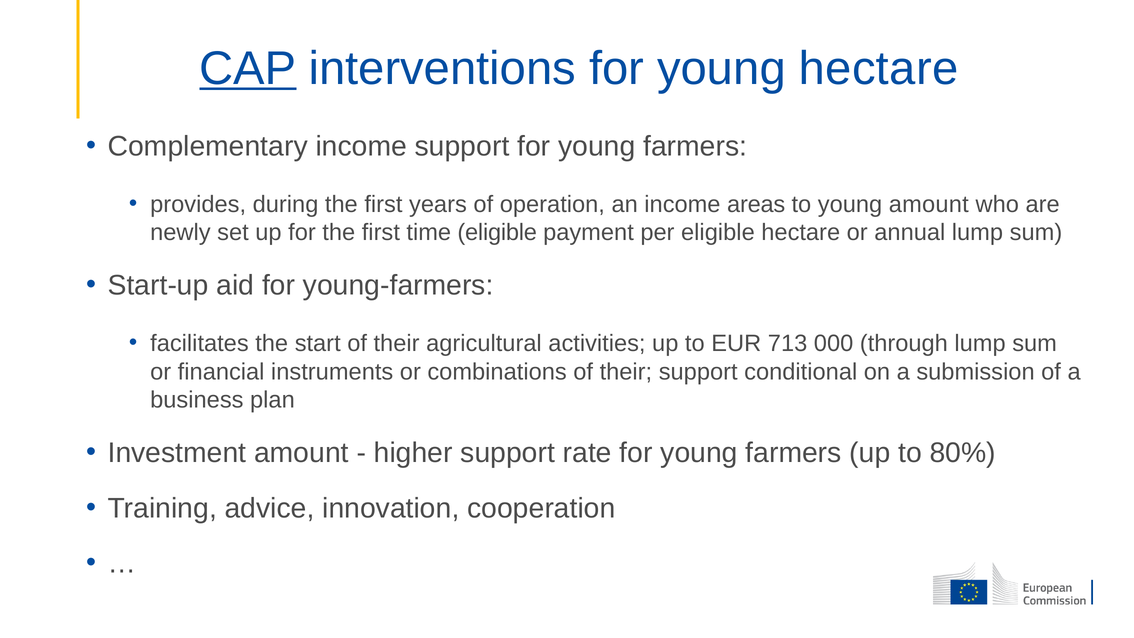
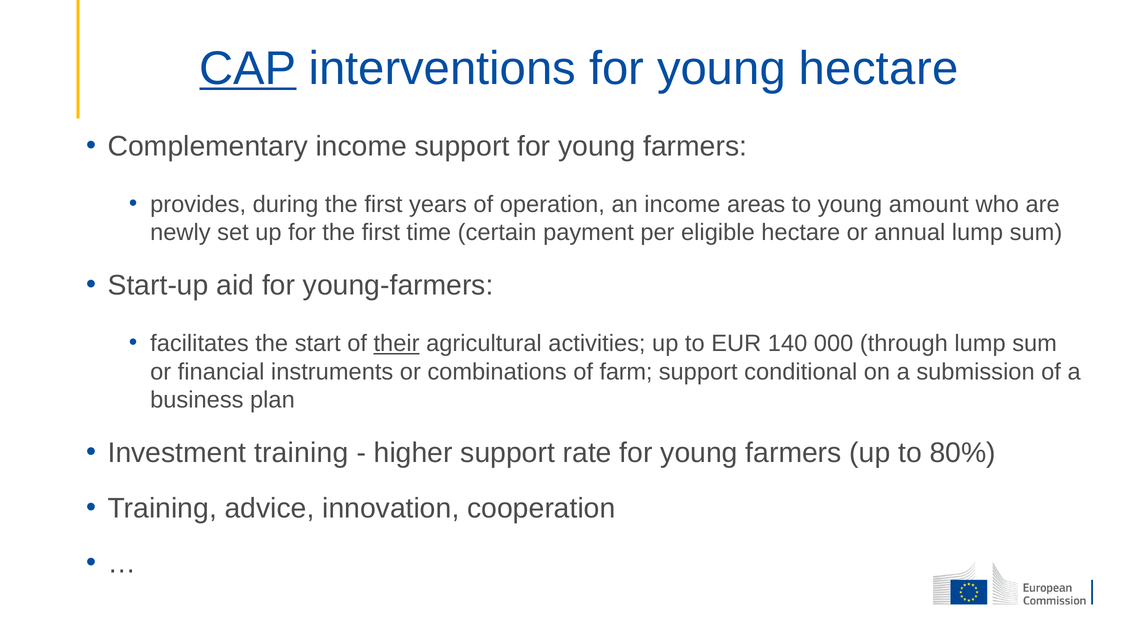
time eligible: eligible -> certain (497, 233)
their underline: none -> present (397, 343)
713: 713 -> 140 (788, 343)
combinations of their: their -> farm (626, 372)
Investment amount: amount -> training (301, 453)
